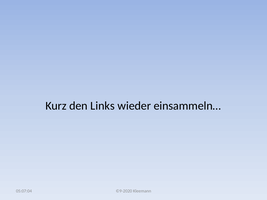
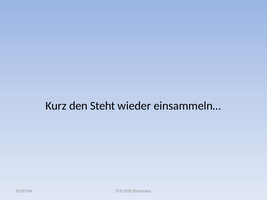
Links: Links -> Steht (103, 106)
